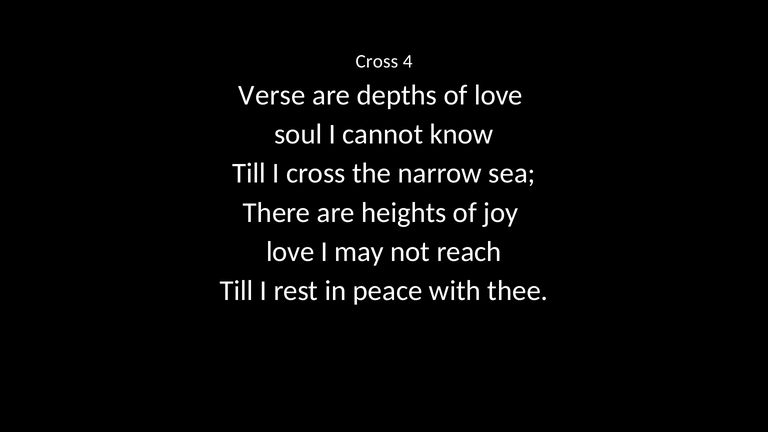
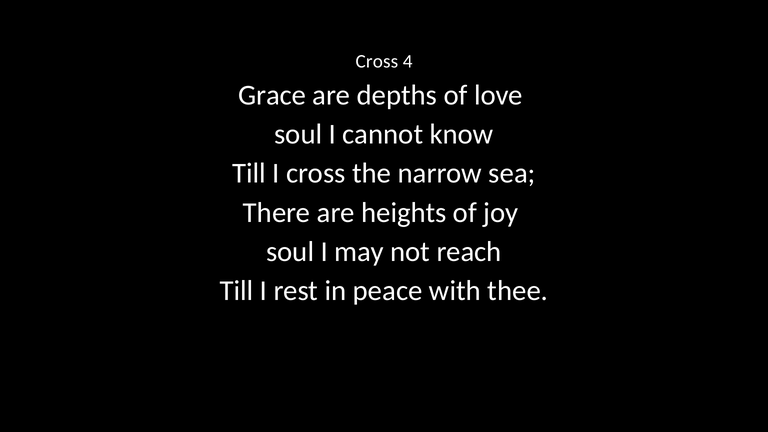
Verse: Verse -> Grace (272, 95)
love: love -> soul (290, 252)
